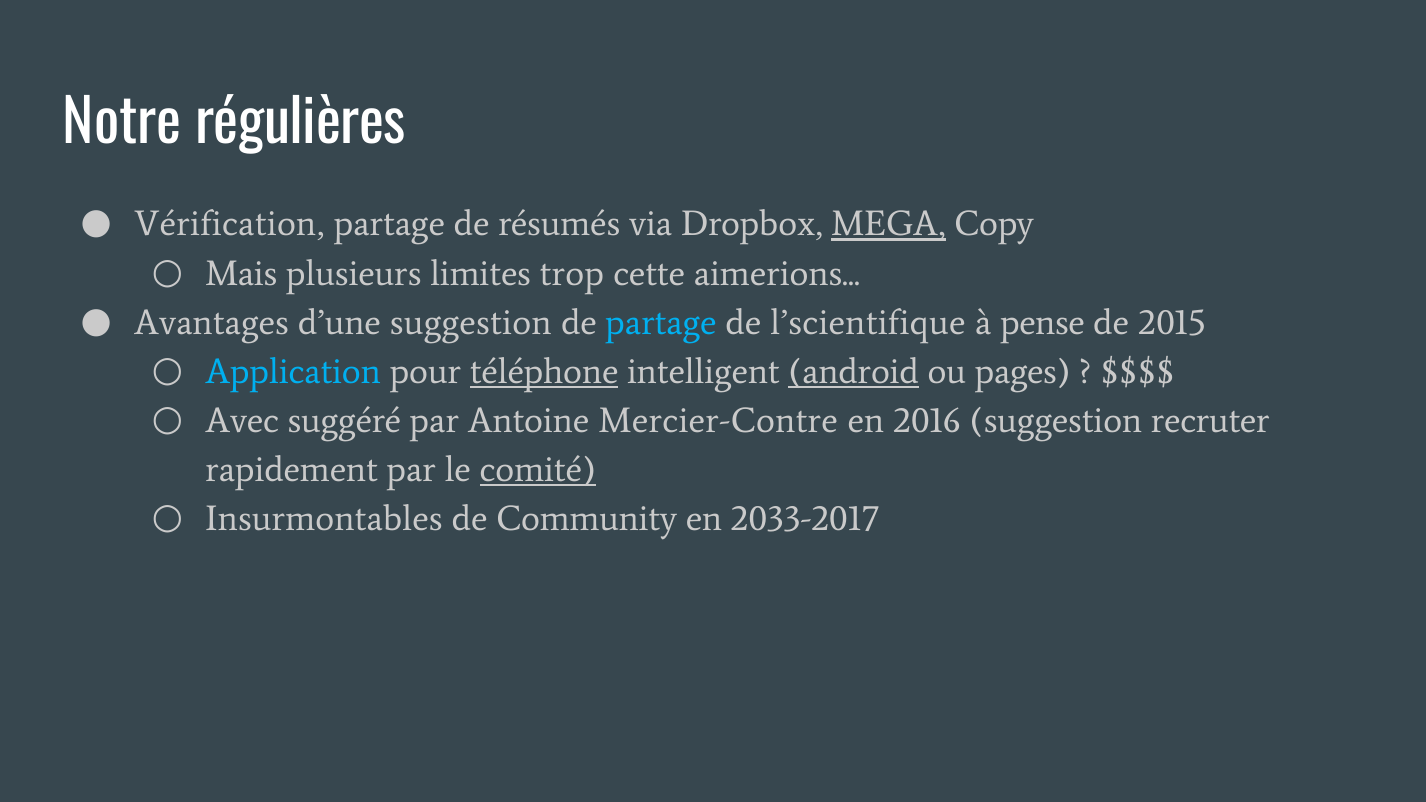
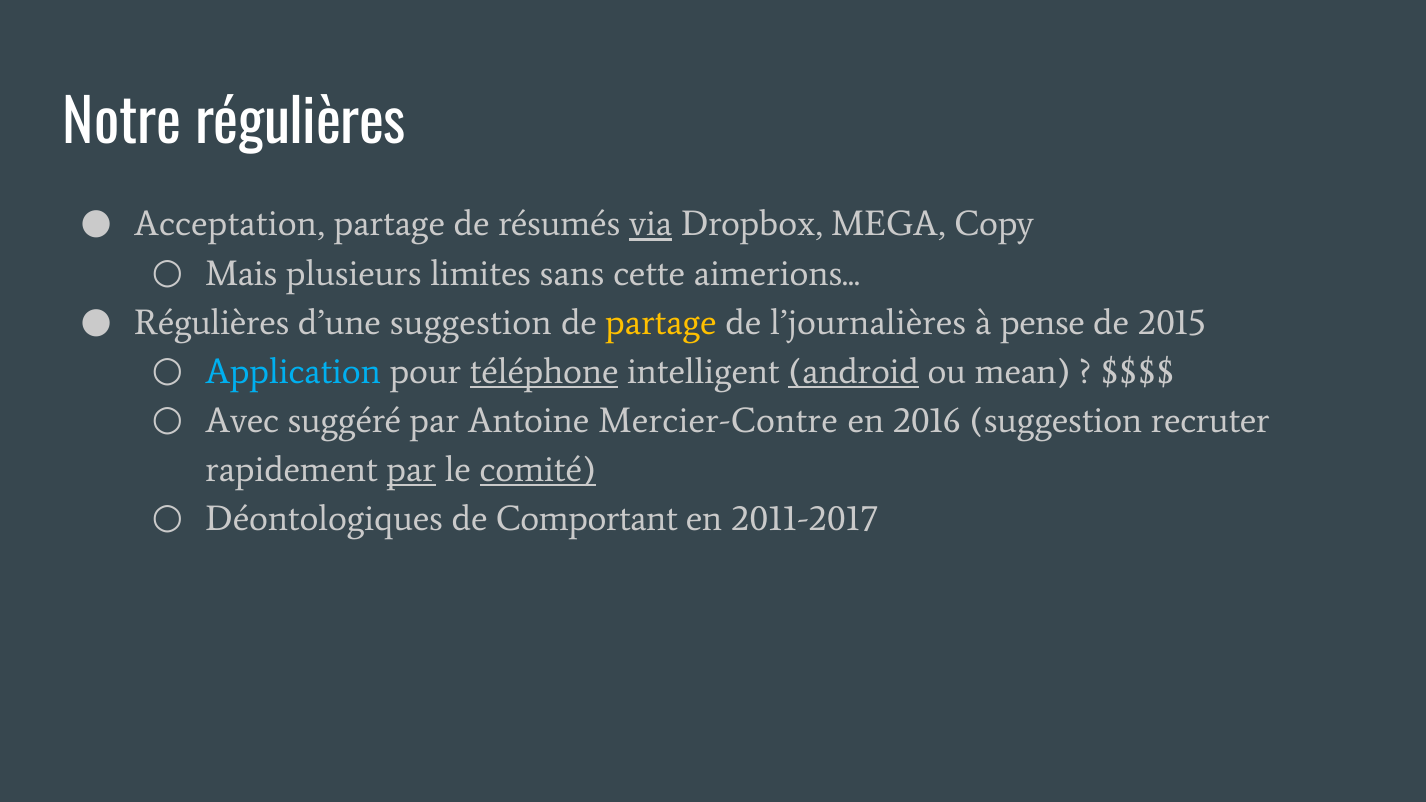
Vérification: Vérification -> Acceptation (229, 224)
via underline: none -> present (651, 224)
MEGA underline: present -> none (888, 224)
trop: trop -> sans (572, 273)
Avantages: Avantages -> Régulières (212, 323)
partage colour: light blue -> yellow (661, 323)
l’scientifique: l’scientifique -> l’journalières (868, 323)
pages: pages -> mean (1023, 372)
par underline: none -> present (411, 470)
Insurmontables: Insurmontables -> Déontologiques (324, 519)
Community: Community -> Comportant (587, 519)
2033-2017: 2033-2017 -> 2011-2017 (804, 519)
